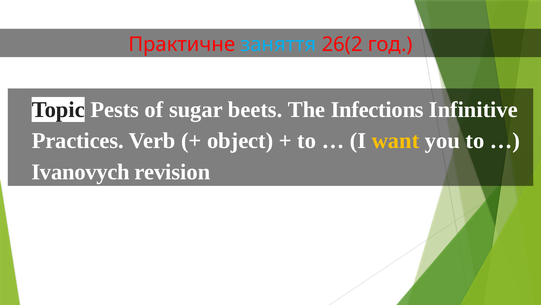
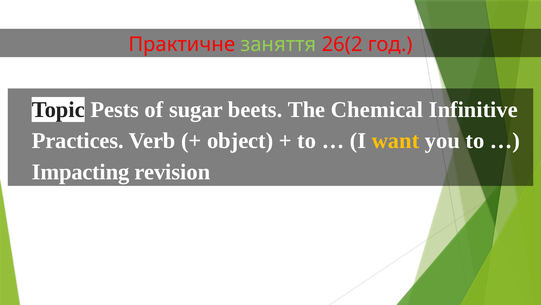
заняття colour: light blue -> light green (278, 44)
Infections: Infections -> Chemical (377, 109)
Ivanovych: Ivanovych -> Impacting (81, 172)
